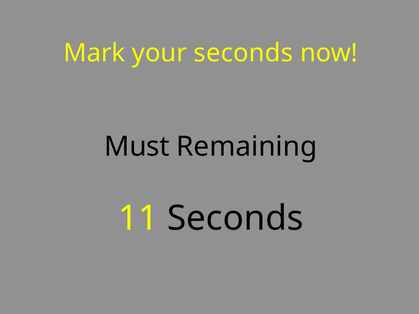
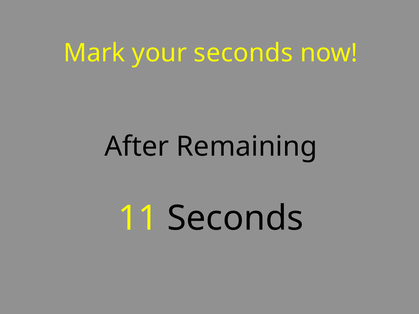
Must: Must -> After (137, 147)
